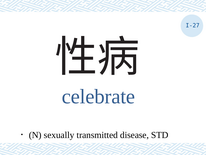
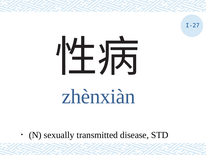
celebrate: celebrate -> zhènxiàn (98, 96)
